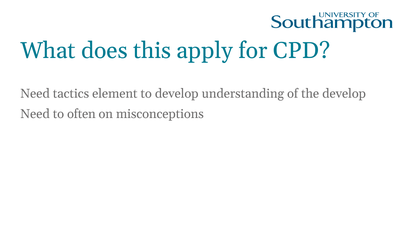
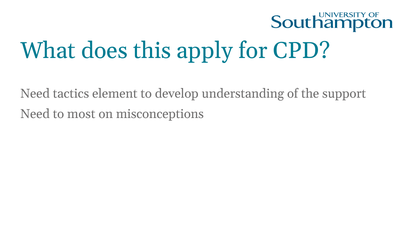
the develop: develop -> support (344, 94)
often: often -> most (81, 114)
